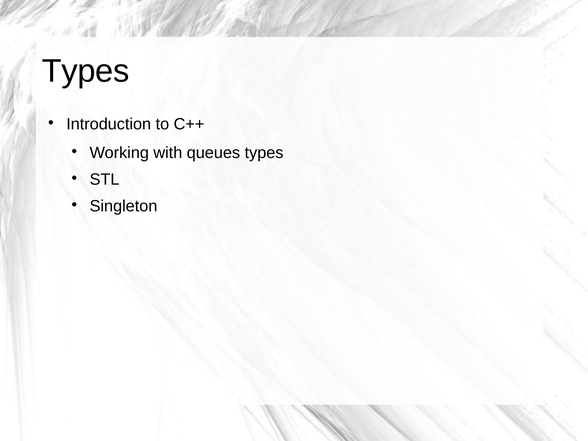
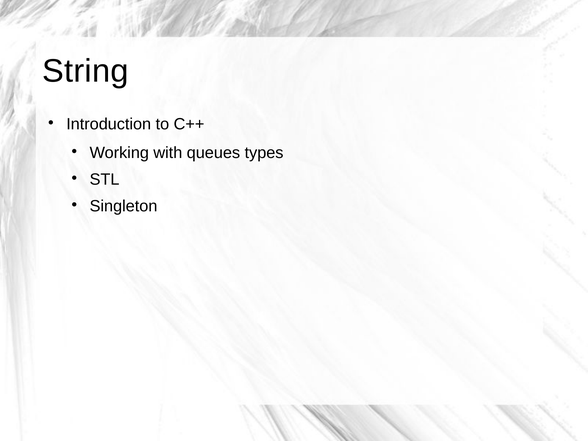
Types: Types -> String (85, 71)
